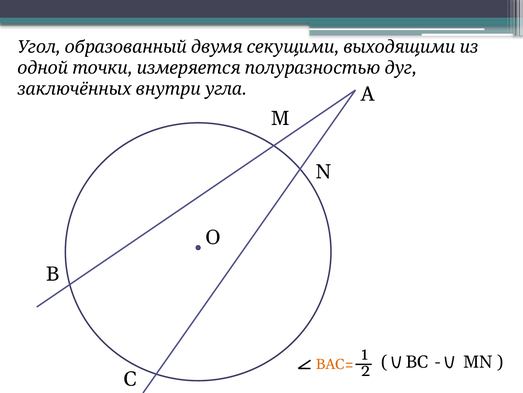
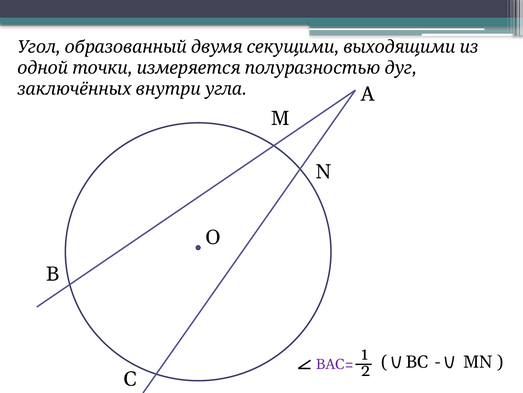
BAC= colour: orange -> purple (335, 364)
